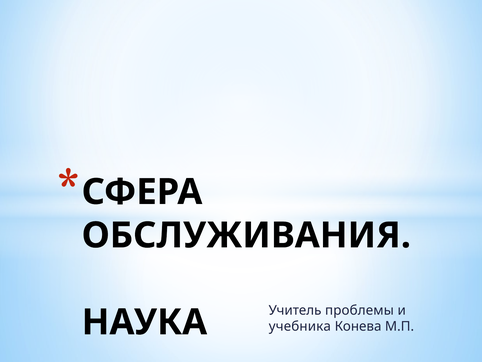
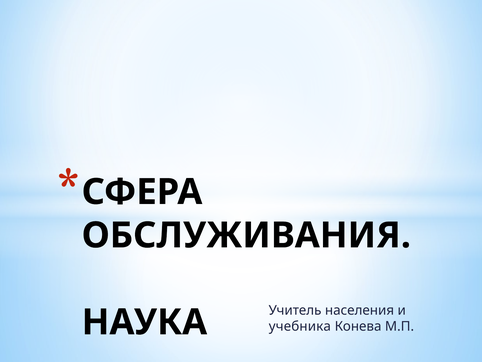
проблемы: проблемы -> населения (360, 310)
